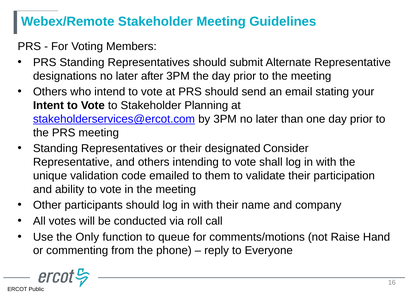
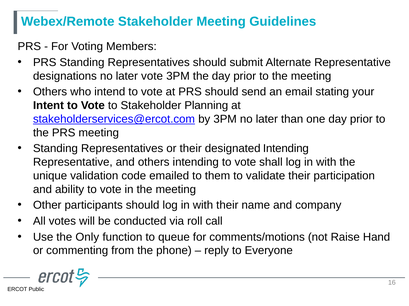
later after: after -> vote (152, 76)
designated Consider: Consider -> Intending (286, 149)
